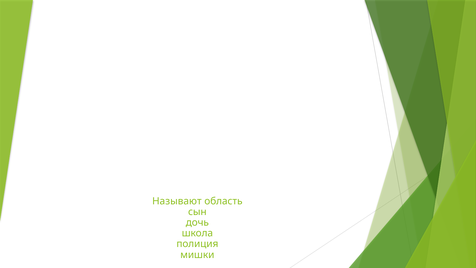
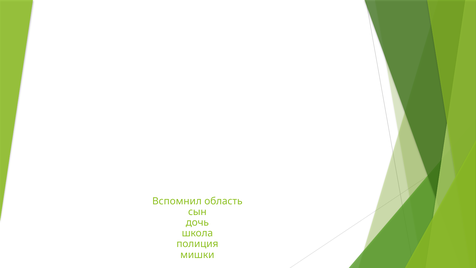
Называют: Называют -> Вспомнил (177, 201)
